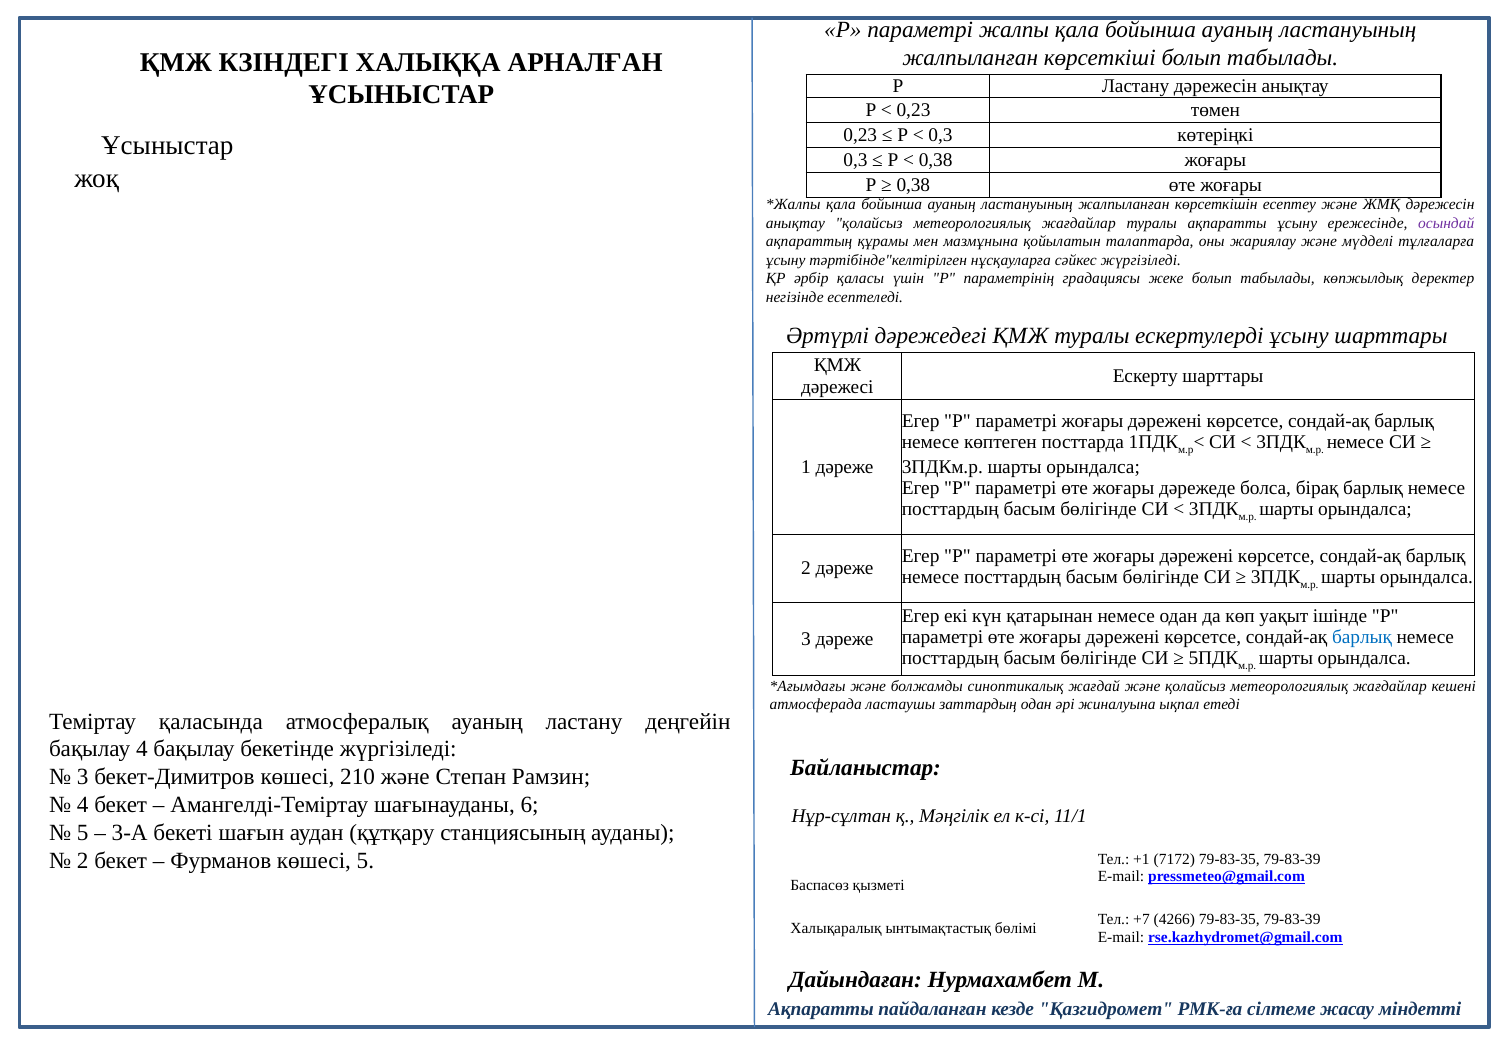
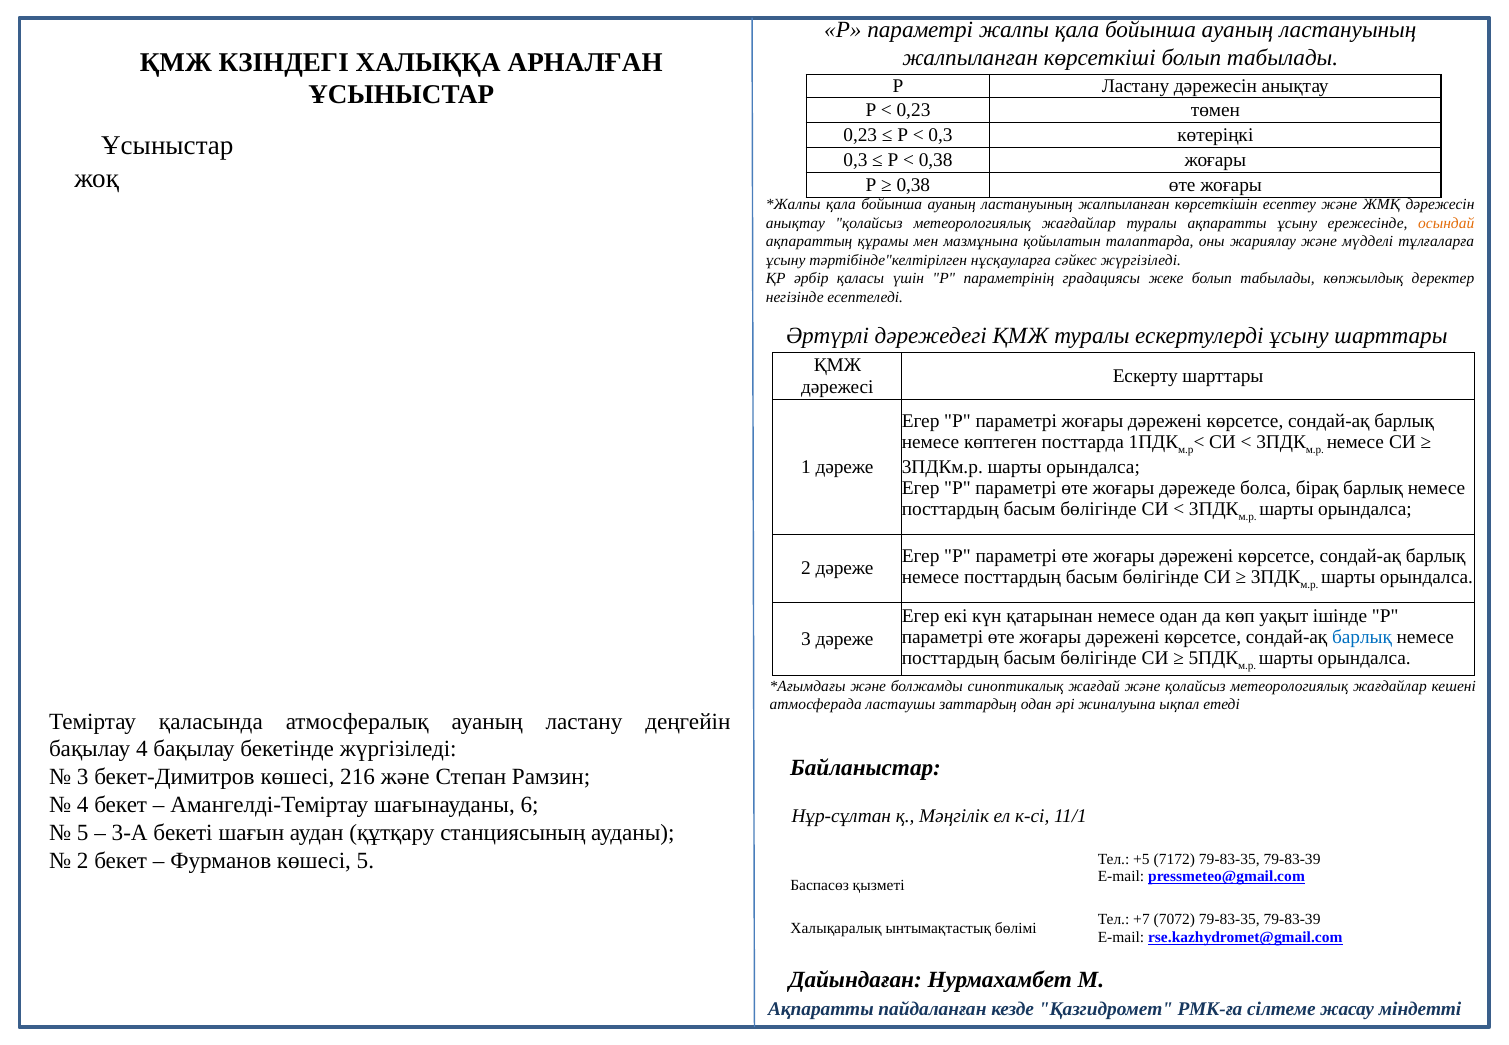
осындай colour: purple -> orange (1446, 223)
210: 210 -> 216 (358, 777)
+1: +1 -> +5 (1141, 859)
4266: 4266 -> 7072 (1174, 920)
